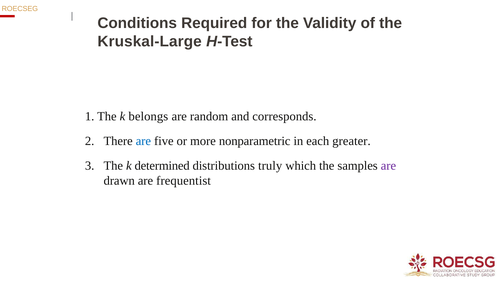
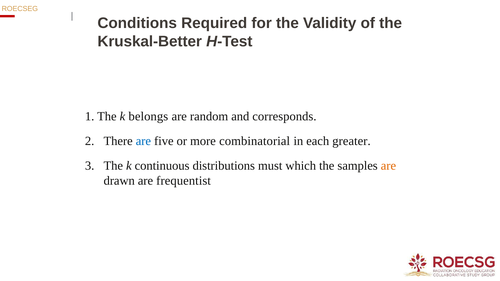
Kruskal-Large: Kruskal-Large -> Kruskal-Better (150, 42)
nonparametric: nonparametric -> combinatorial (255, 141)
determined: determined -> continuous (162, 166)
truly: truly -> must (270, 166)
are colour: purple -> orange (388, 166)
